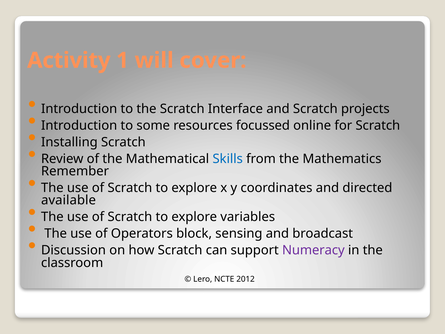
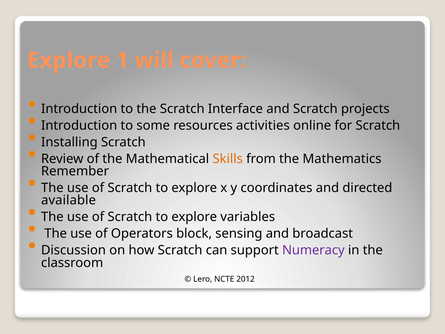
Activity: Activity -> Explore (69, 60)
focussed: focussed -> activities (263, 125)
Skills colour: blue -> orange (228, 159)
